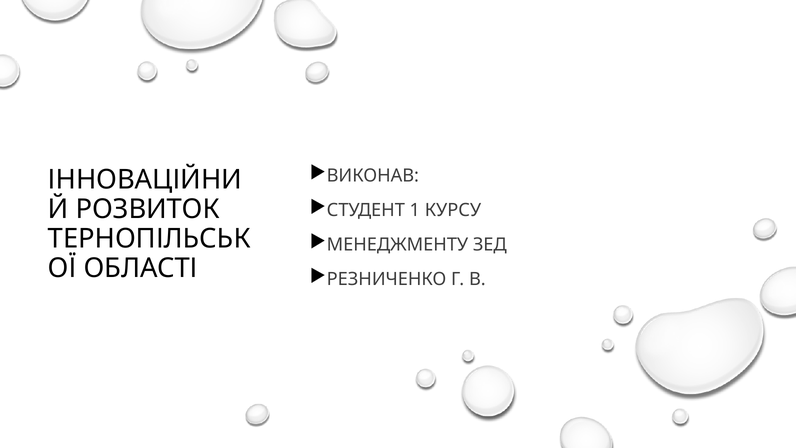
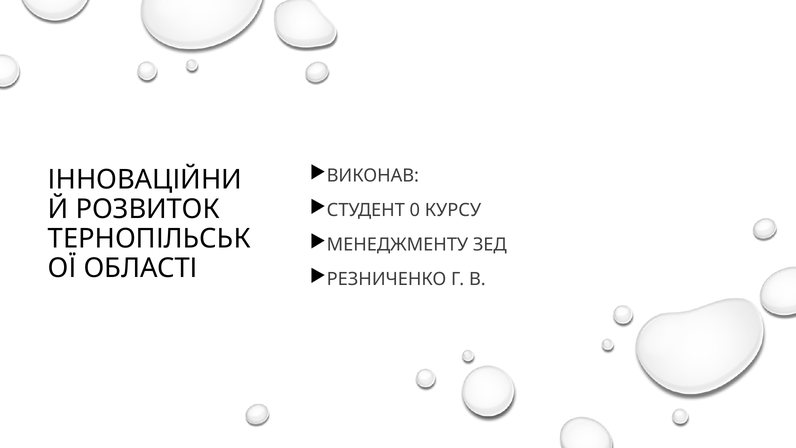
1: 1 -> 0 (415, 210)
